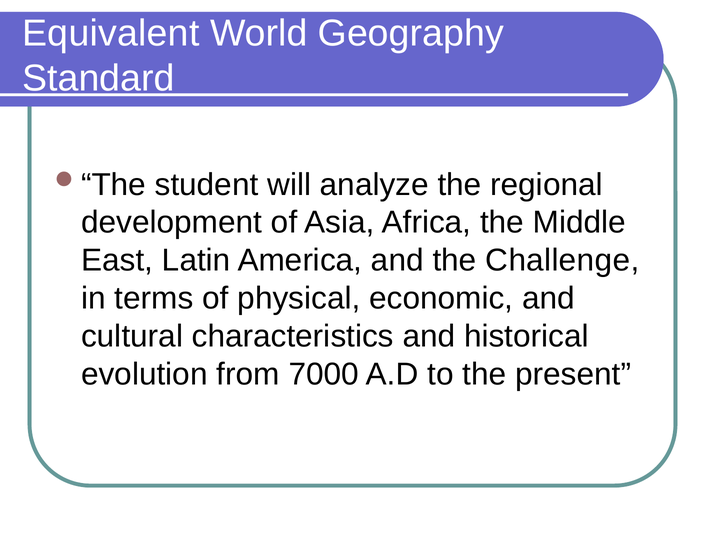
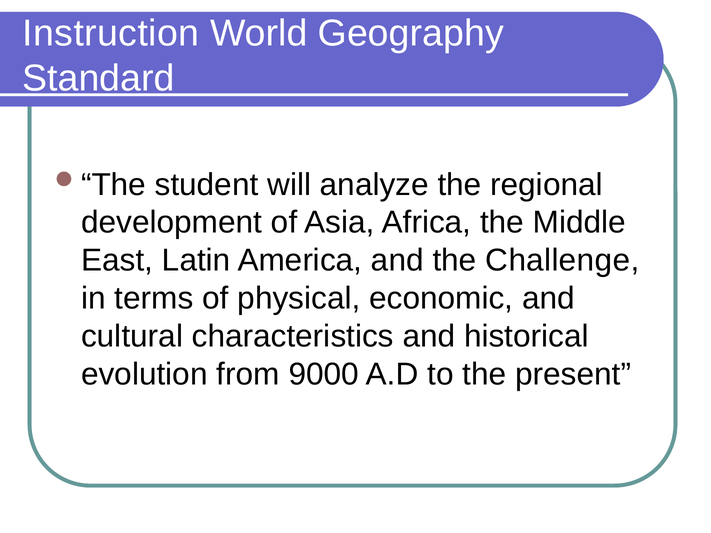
Equivalent: Equivalent -> Instruction (111, 33)
7000: 7000 -> 9000 (324, 374)
